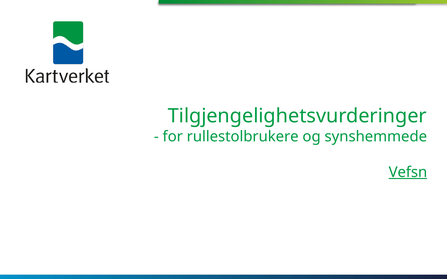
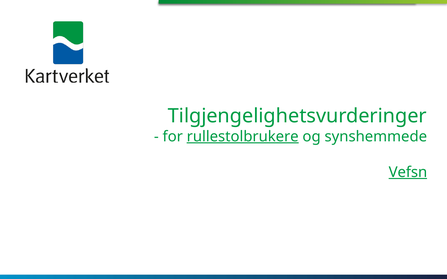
rullestolbrukere underline: none -> present (243, 137)
